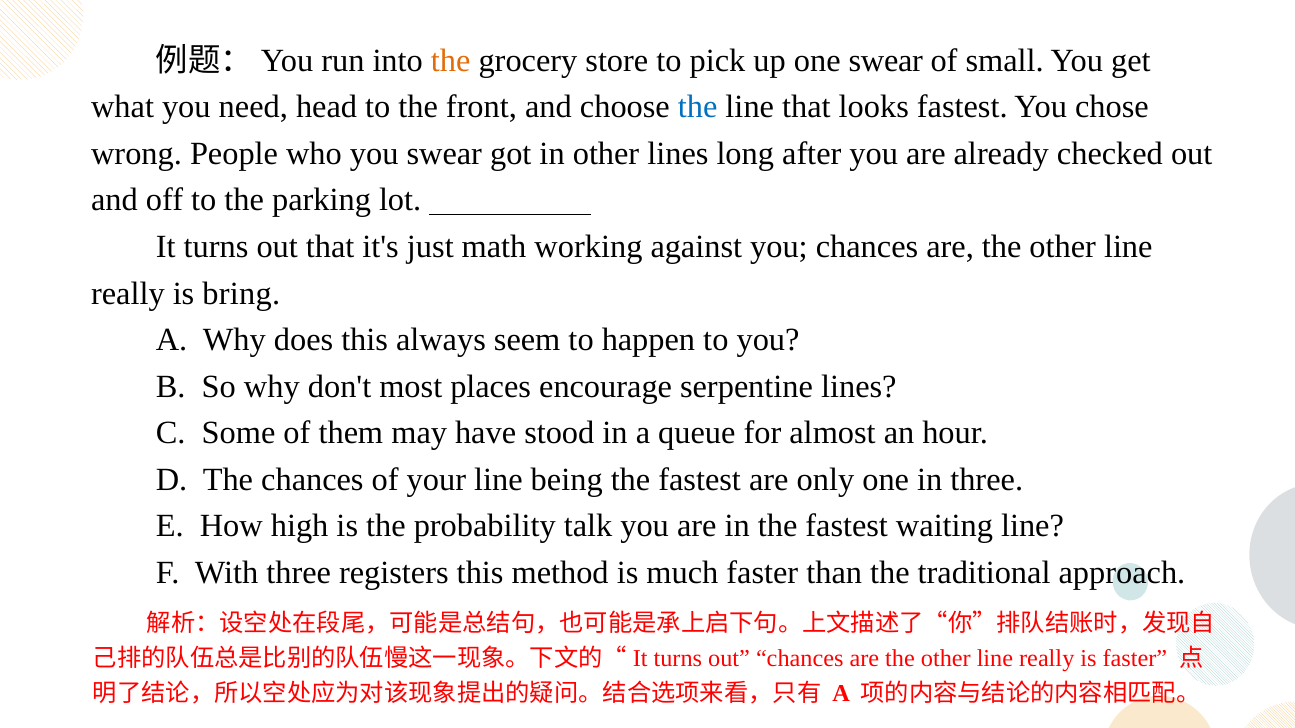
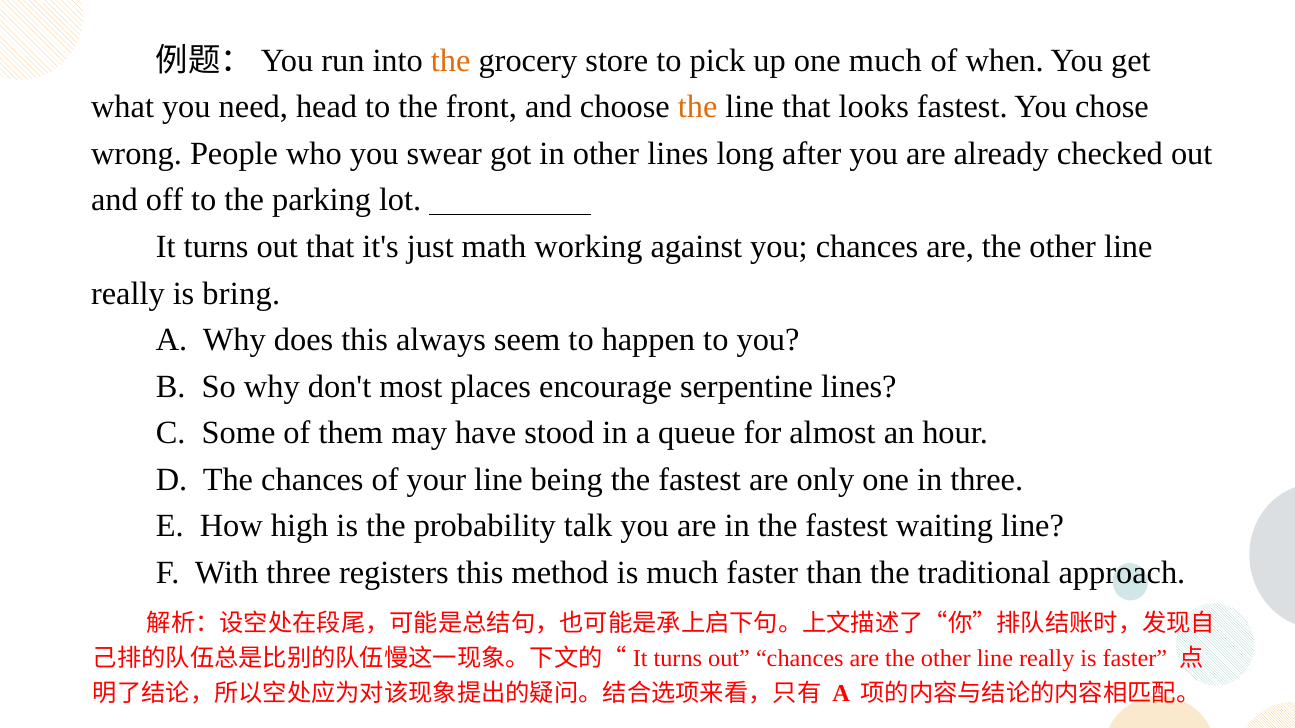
one swear: swear -> much (885, 60)
small: small -> when (1005, 60)
the colour: blue -> orange (698, 107)
